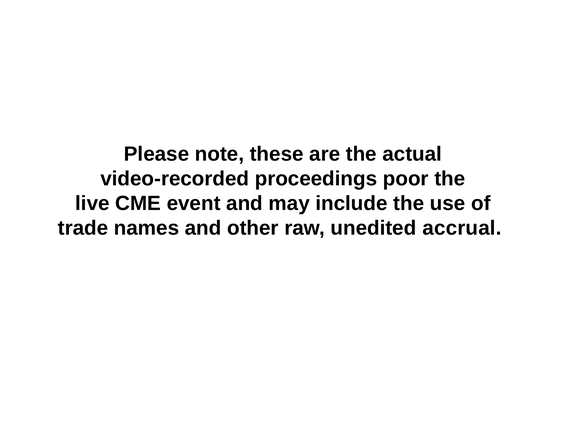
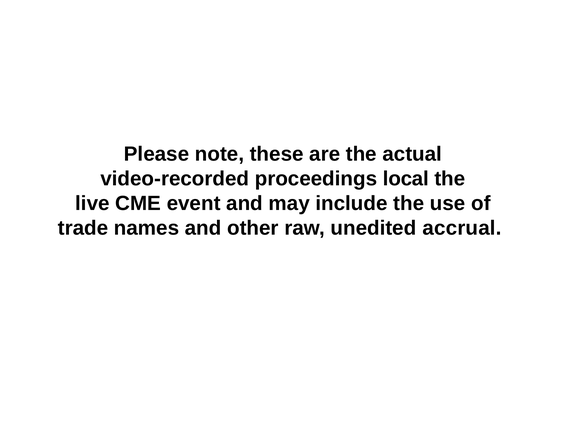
poor: poor -> local (406, 179)
